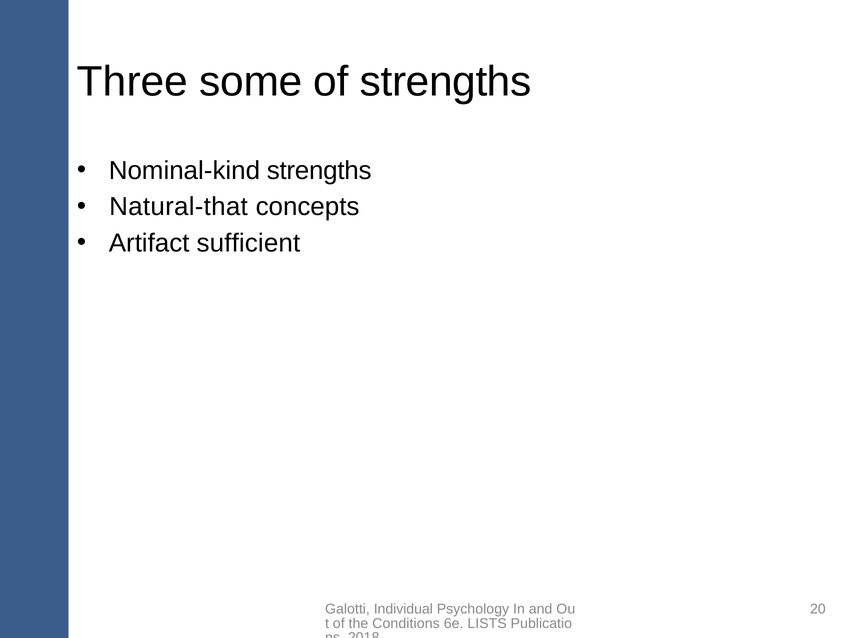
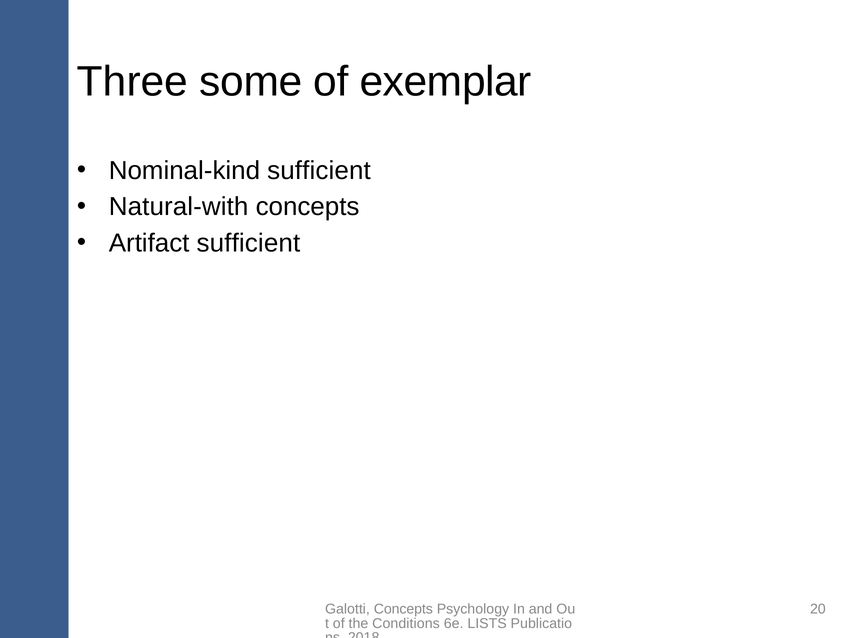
of strengths: strengths -> exemplar (446, 82)
Nominal-kind strengths: strengths -> sufficient (319, 171)
Natural-that: Natural-that -> Natural-with (179, 207)
Galotti Individual: Individual -> Concepts (403, 610)
